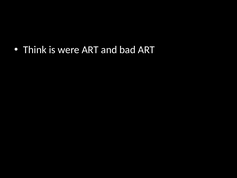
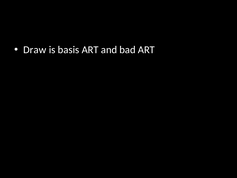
Think: Think -> Draw (35, 50)
were: were -> basis (69, 50)
